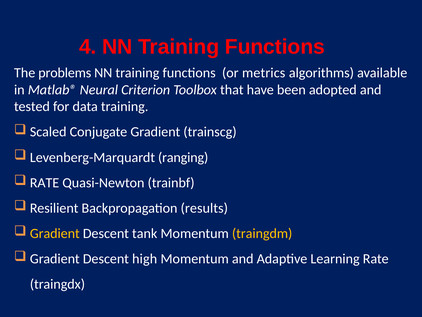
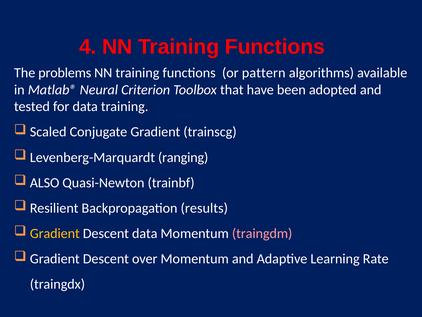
metrics: metrics -> pattern (264, 73)
RATE: RATE -> ALSO (45, 182)
Descent tank: tank -> data (145, 233)
traingdm colour: yellow -> pink (262, 233)
high: high -> over (145, 258)
